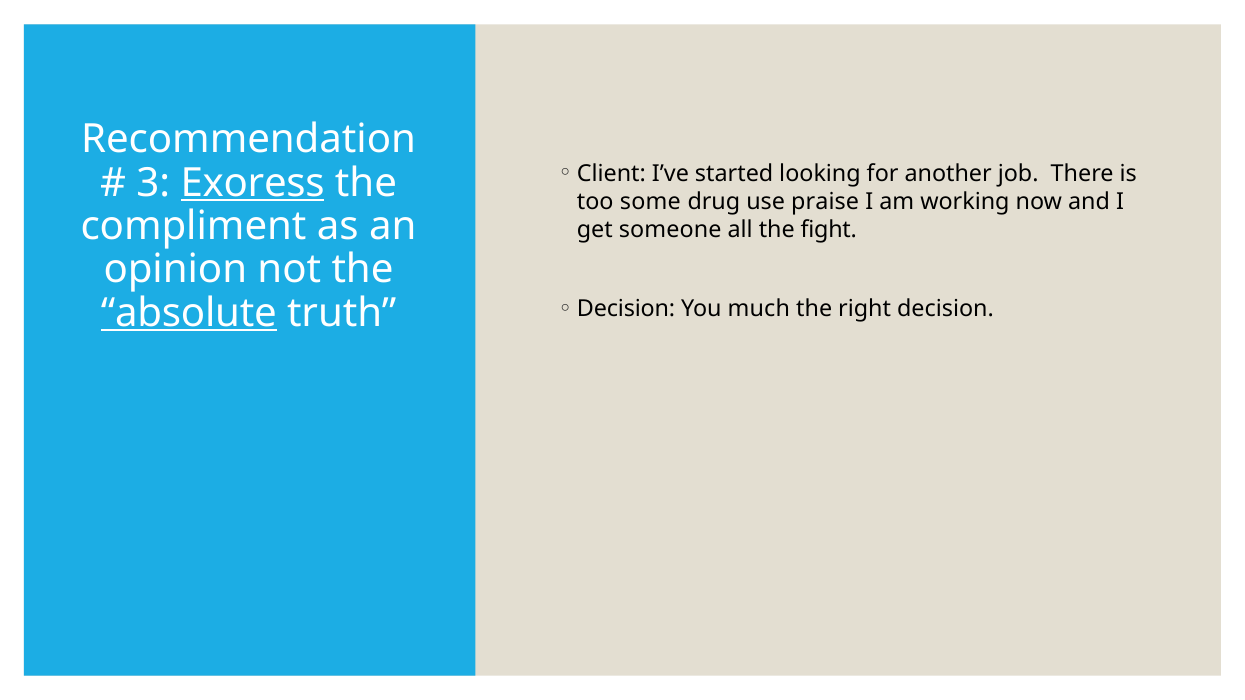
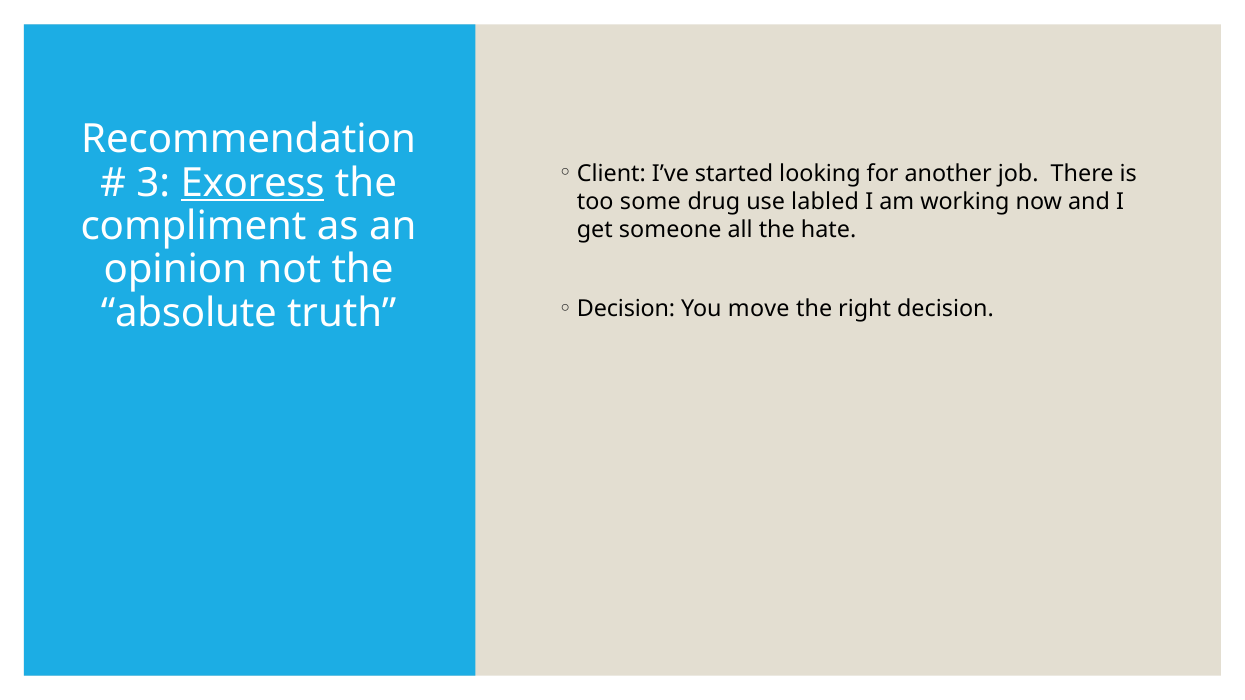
praise: praise -> labled (825, 202)
fight: fight -> hate (829, 230)
much: much -> move (759, 309)
absolute underline: present -> none (189, 313)
